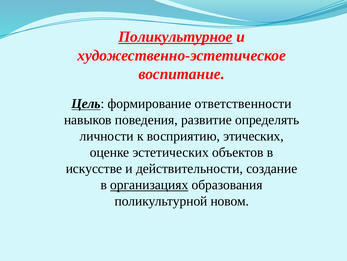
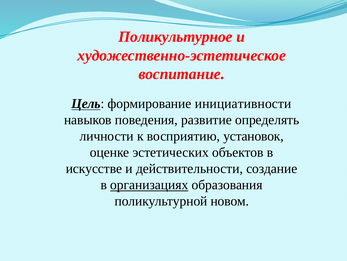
Поликультурное underline: present -> none (175, 37)
ответственности: ответственности -> инициативности (243, 103)
этических: этических -> установок (254, 136)
